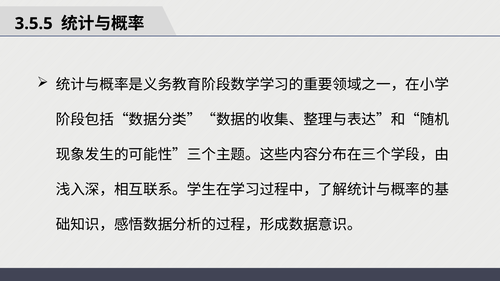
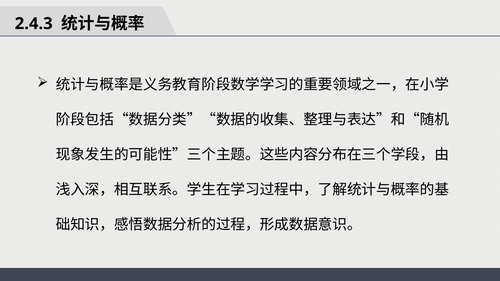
3.5.5: 3.5.5 -> 2.4.3 (34, 24)
